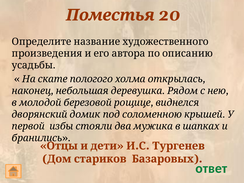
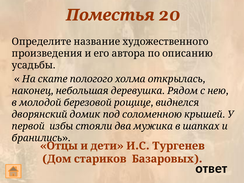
ответ colour: green -> black (211, 169)
